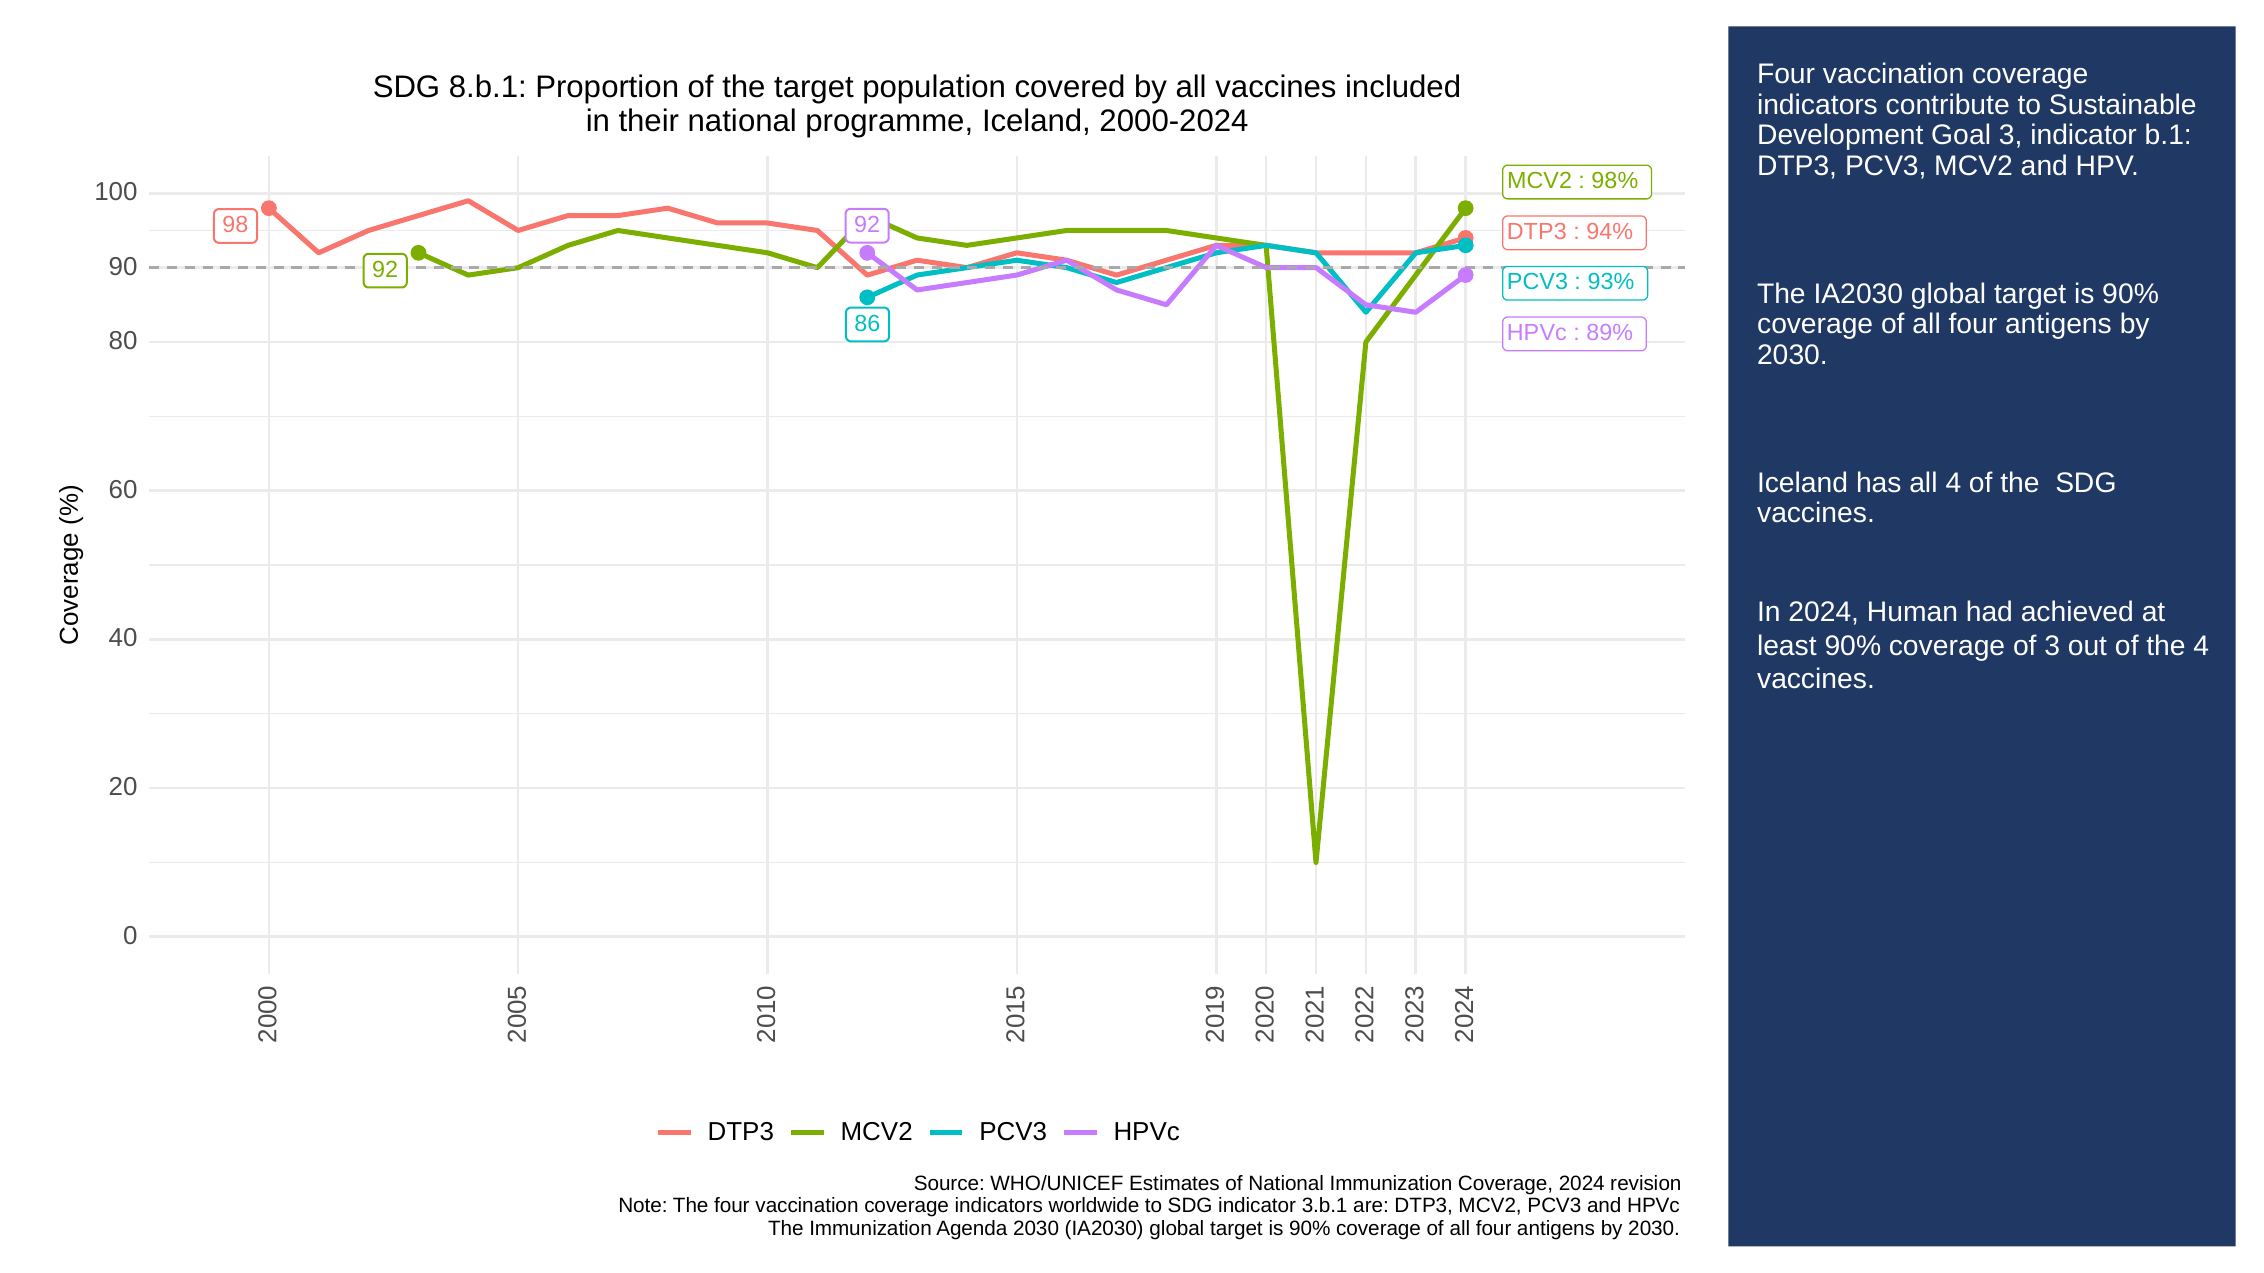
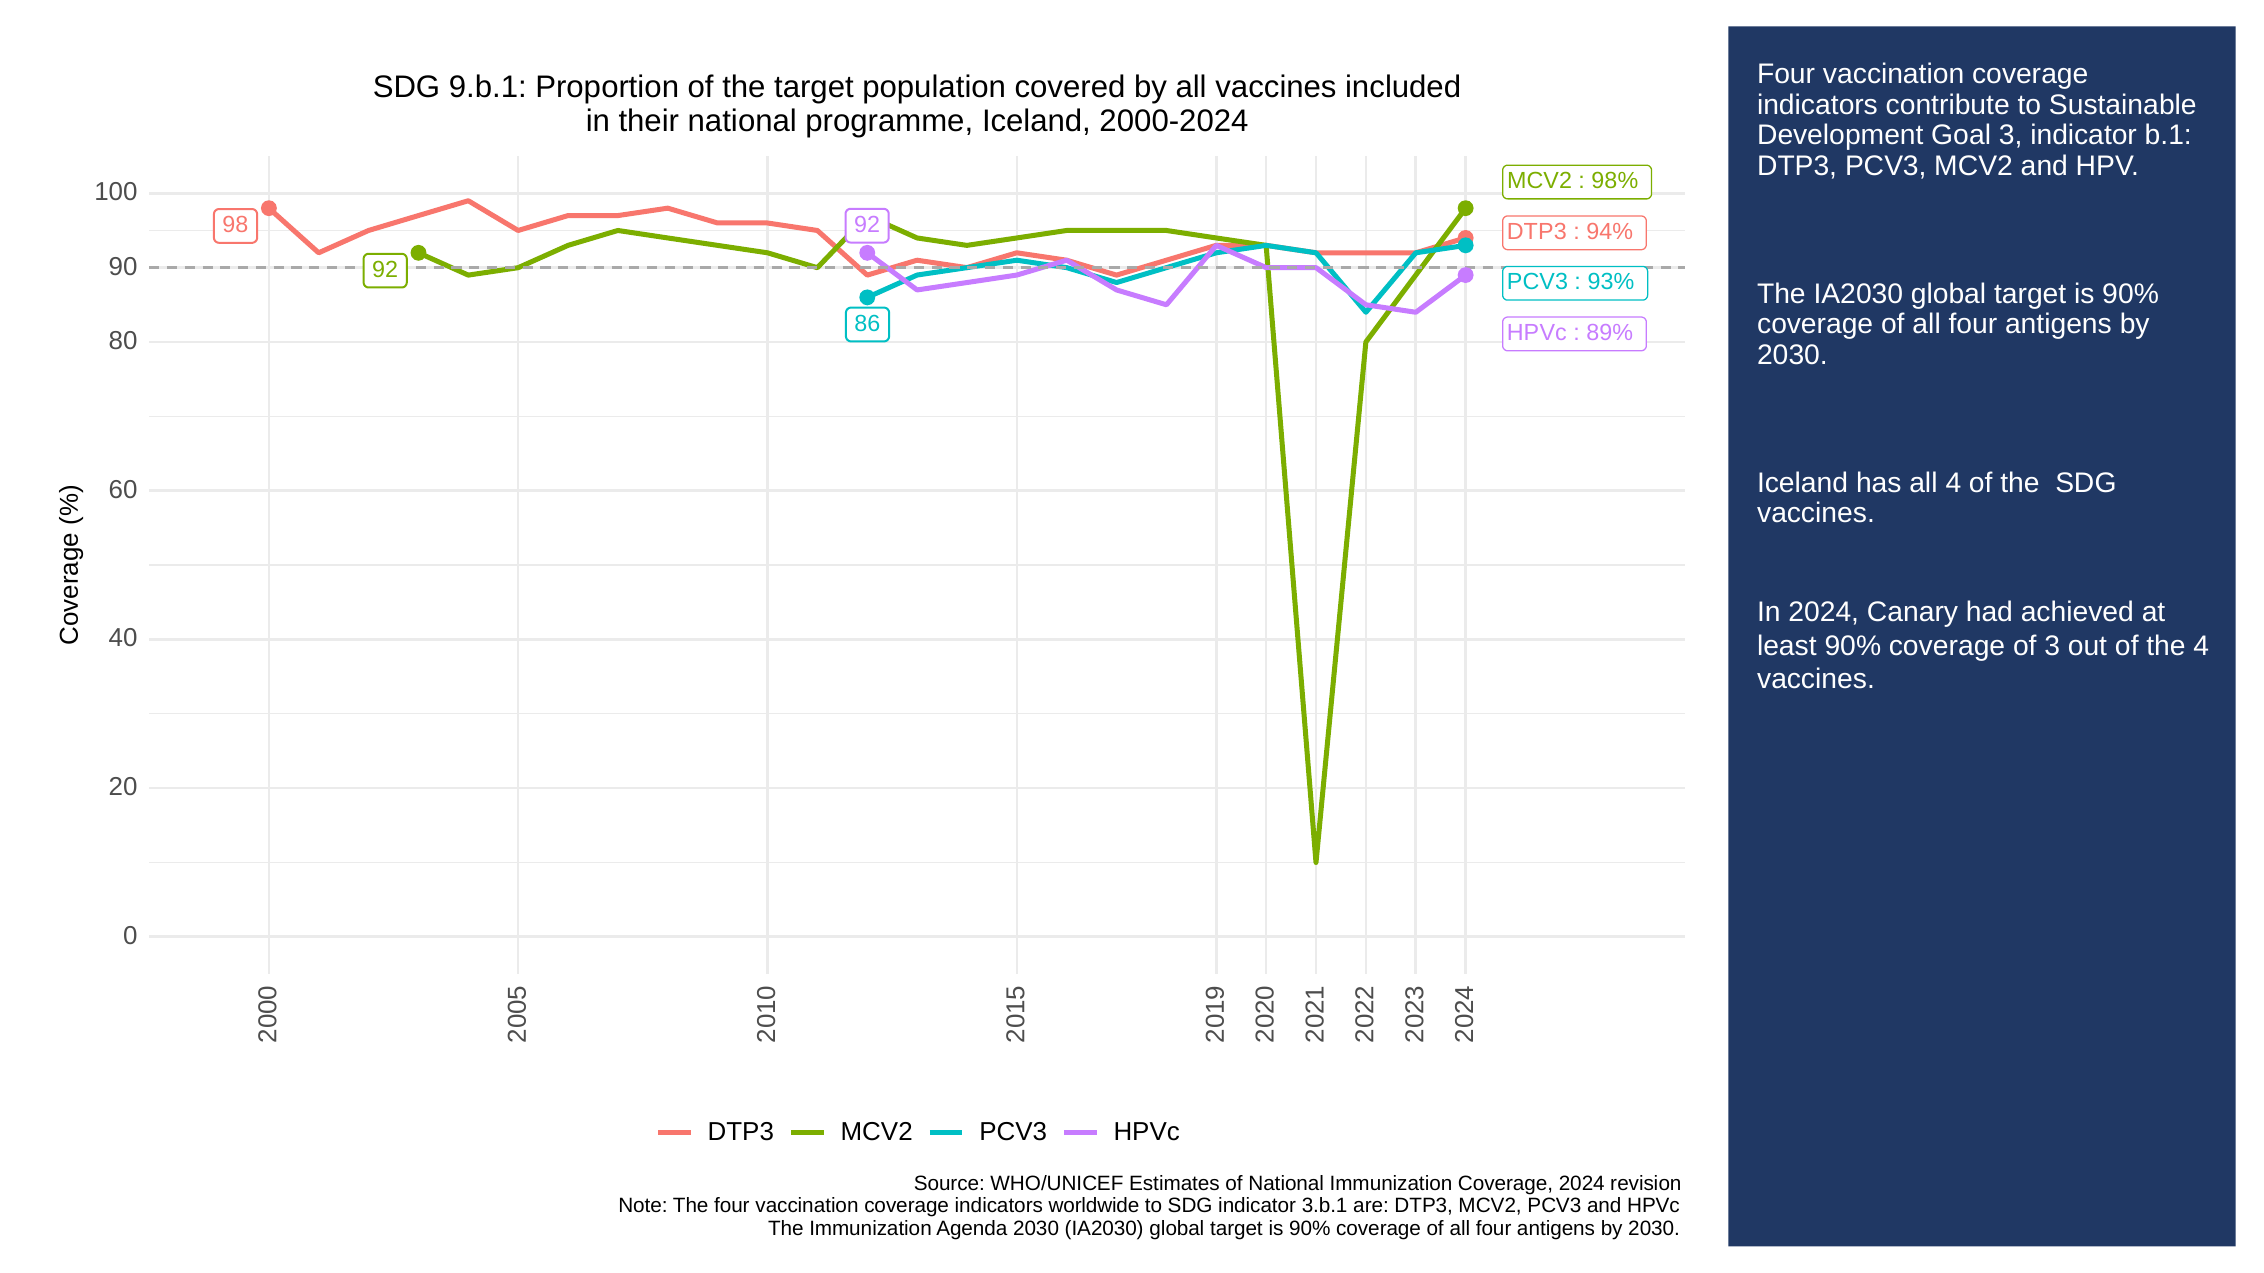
8.b.1: 8.b.1 -> 9.b.1 (488, 88)
Human: Human -> Canary (1913, 612)
